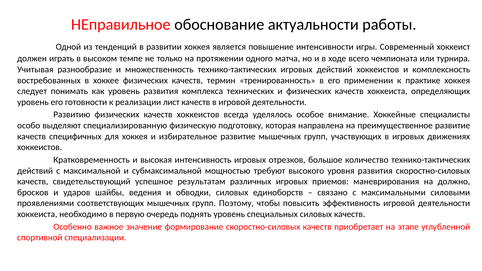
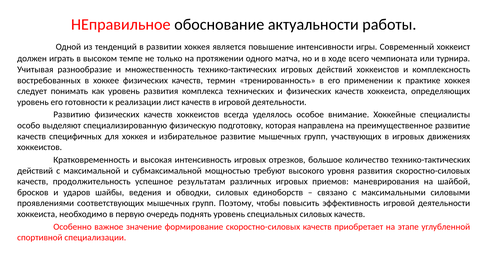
свидетельствующий: свидетельствующий -> продолжительность (92, 182)
должно: должно -> шайбой (454, 182)
